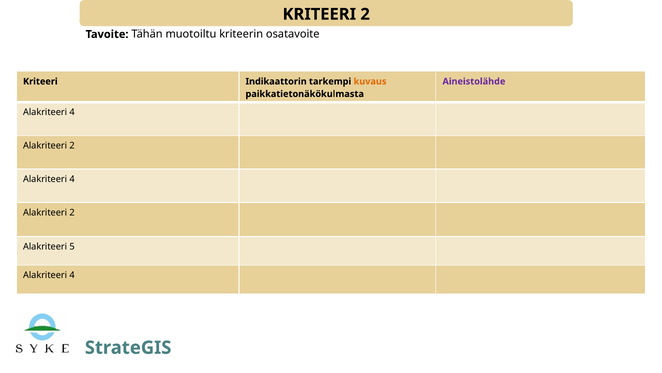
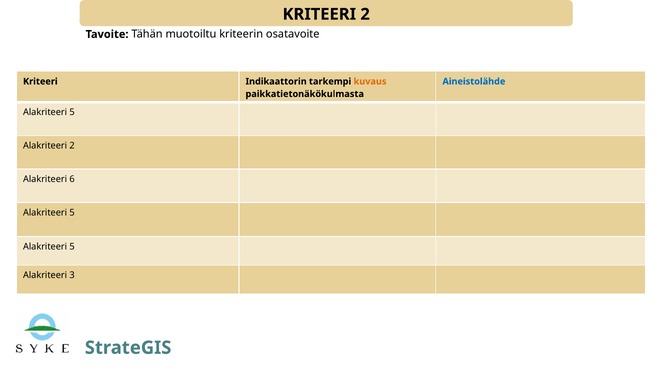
Aineistolähde colour: purple -> blue (474, 81)
4: 4 -> 5 (72, 112)
4: 4 -> 6 (72, 179)
2: 2 -> 5 (72, 212)
4: 4 -> 3 (72, 275)
